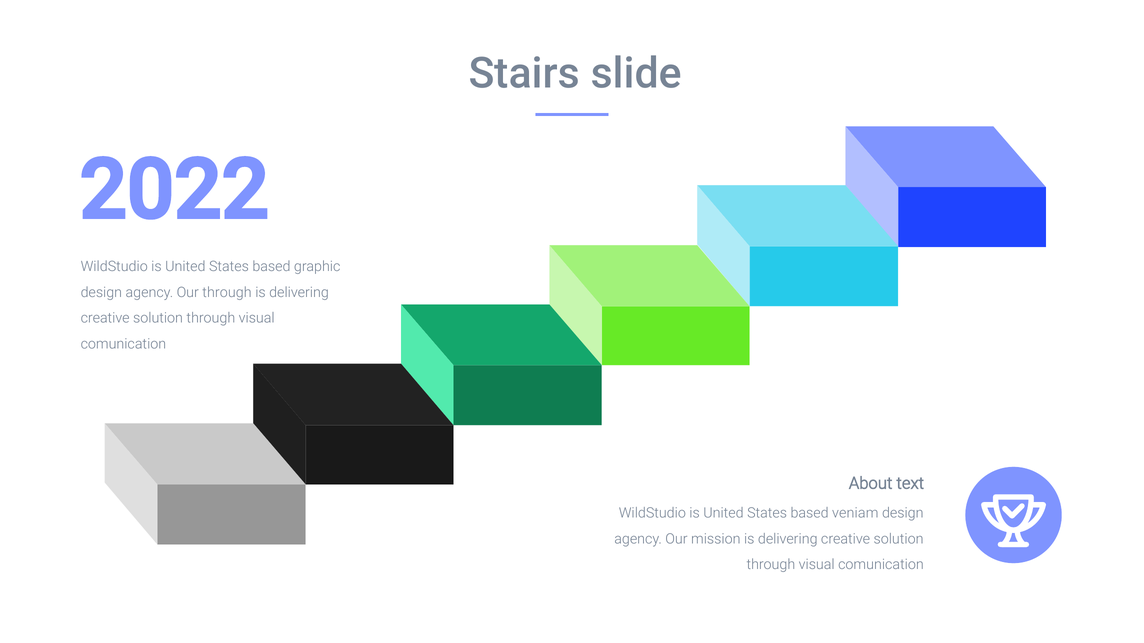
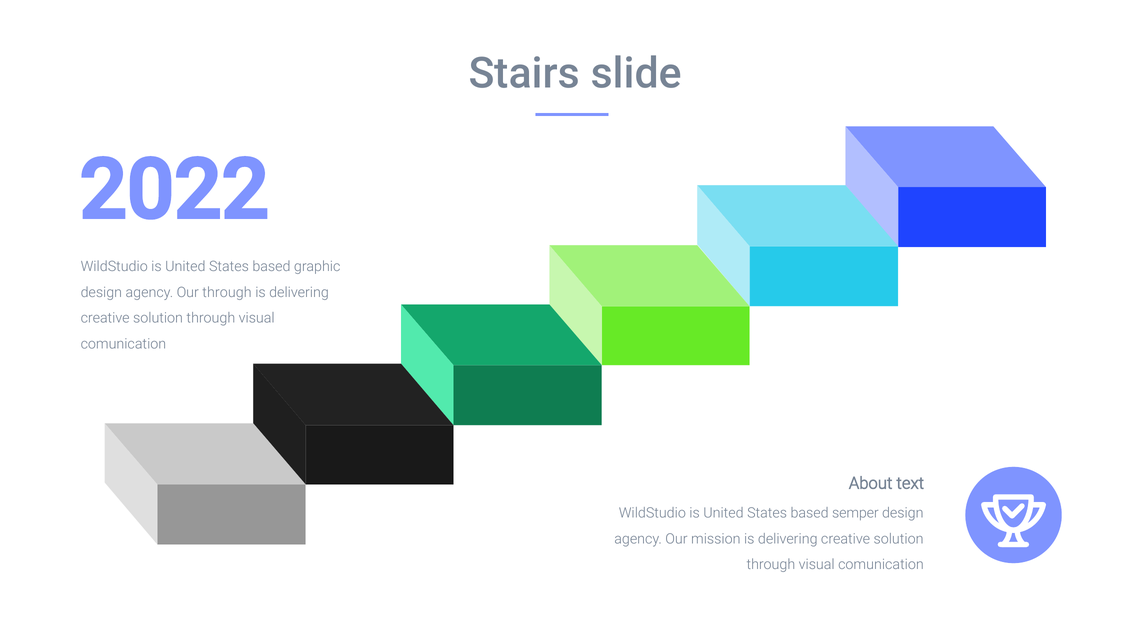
veniam: veniam -> semper (855, 513)
